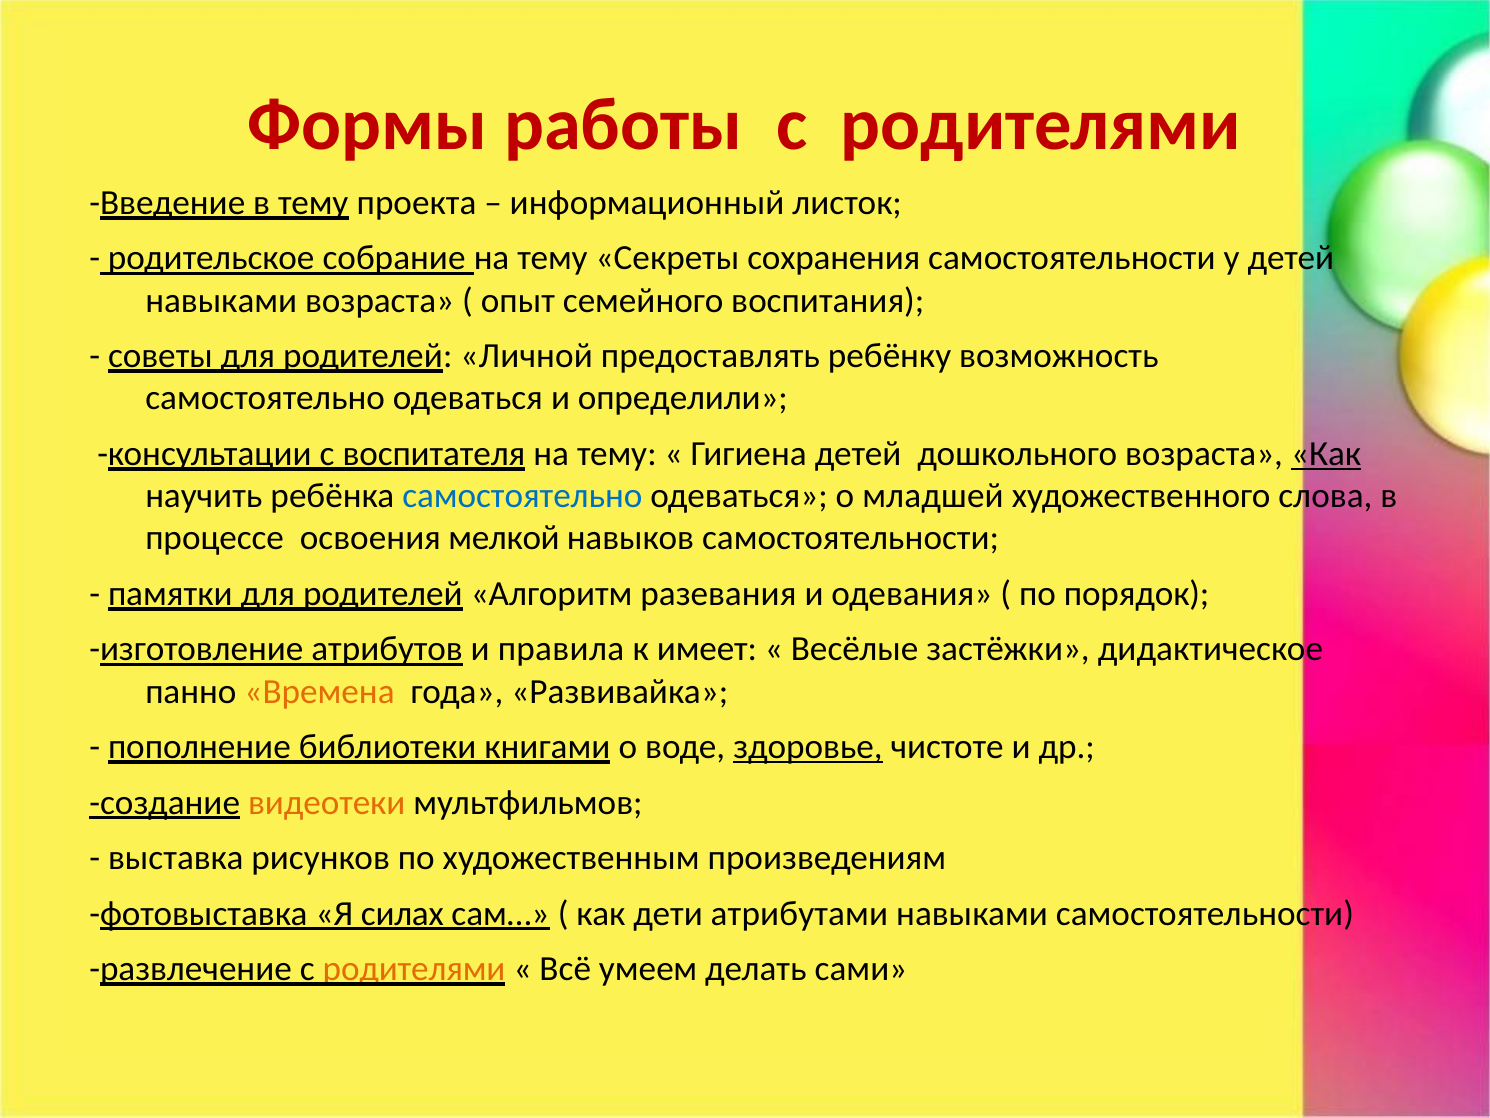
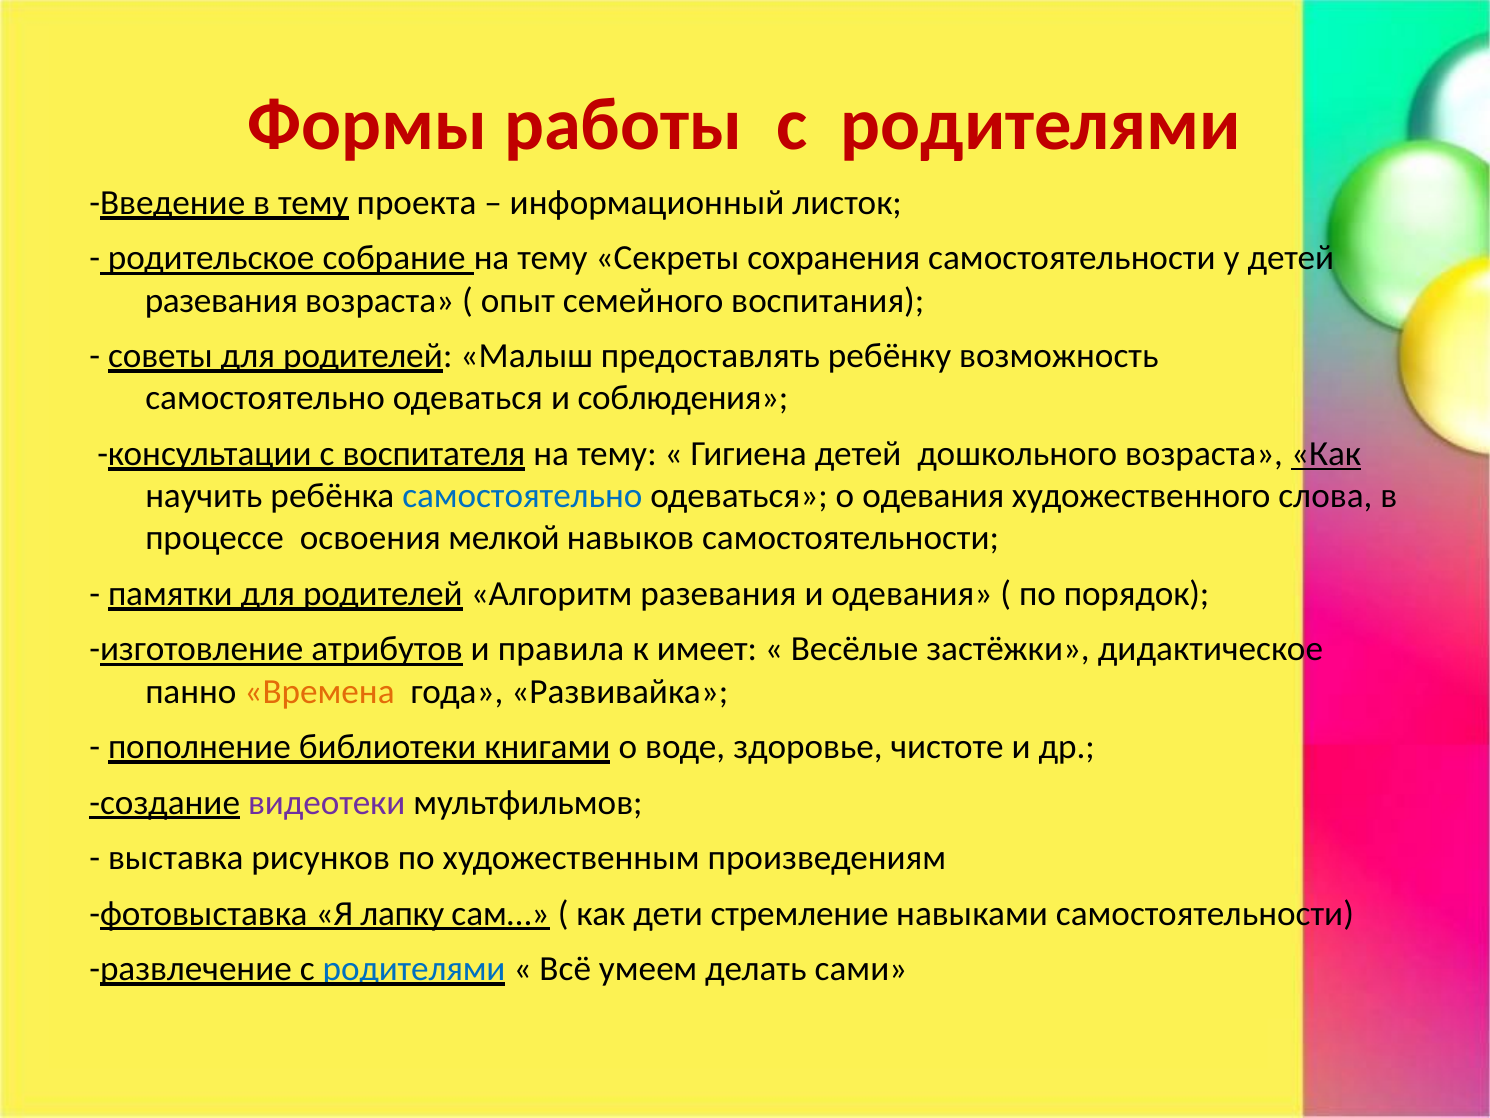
навыками: навыками -> разевания (221, 300)
Личной: Личной -> Малыш (527, 356)
определили: определили -> соблюдения (683, 398)
о младшей: младшей -> одевания (933, 496)
здоровье underline: present -> none (808, 747)
видеотеки colour: orange -> purple (327, 802)
силах: силах -> лапку (402, 913)
атрибутами: атрибутами -> стремление (800, 913)
родителями colour: orange -> blue (414, 969)
